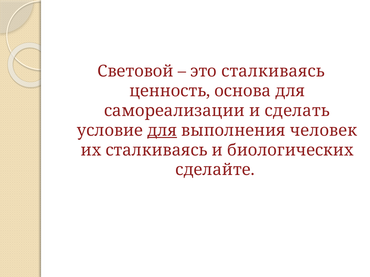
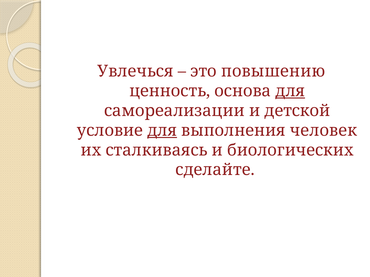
Световой: Световой -> Увлечься (135, 71)
это сталкиваясь: сталкиваясь -> повышению (273, 71)
для underline: none -> present (290, 91)
сделать: сделать -> детской (297, 111)
